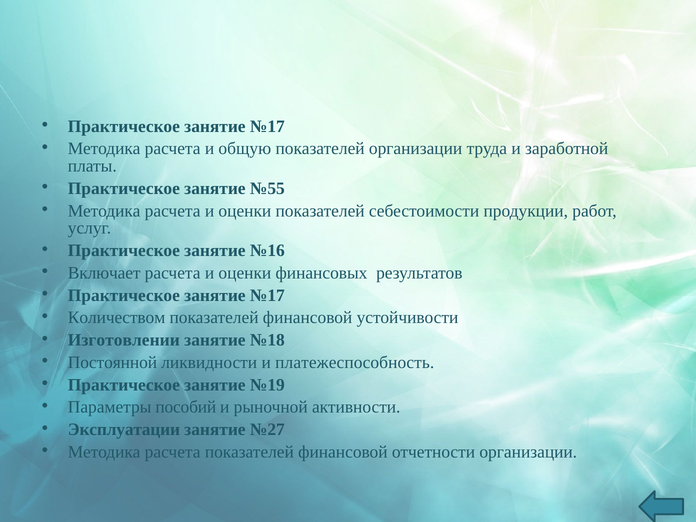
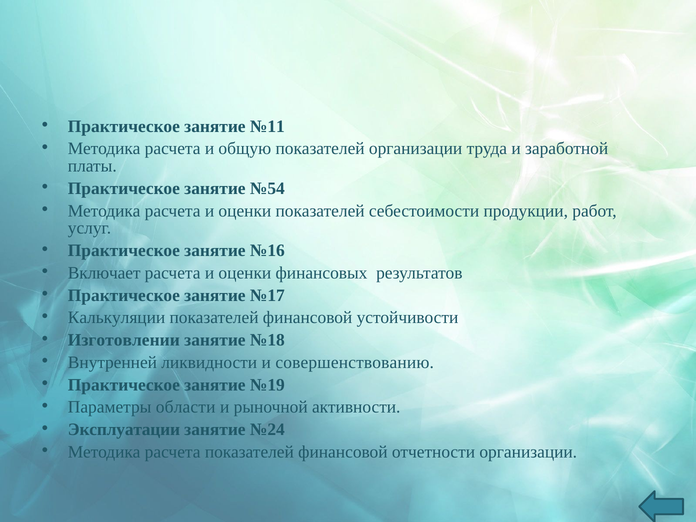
№17: №17 -> №11 (267, 126)
№55: №55 -> №54 (267, 188)
Количеством: Количеством -> Калькуляции (117, 318)
Постоянной: Постоянной -> Внутренней (112, 362)
платежеспособность: платежеспособность -> совершенствованию (355, 362)
пособий: пособий -> области (186, 407)
№27: №27 -> №24 (267, 430)
